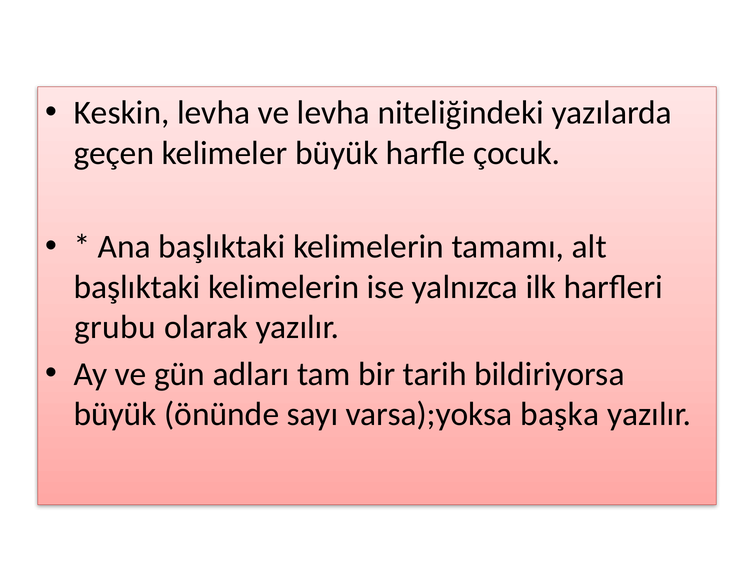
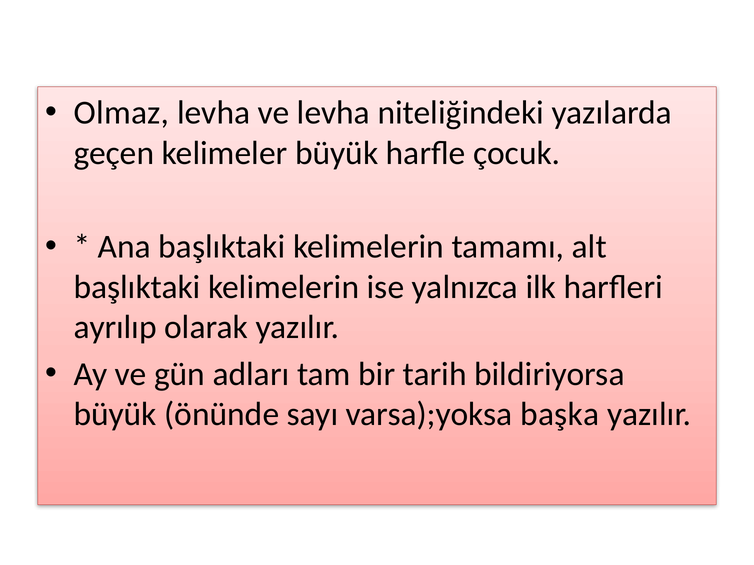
Keskin: Keskin -> Olmaz (121, 113)
grubu: grubu -> ayrılıp (115, 328)
